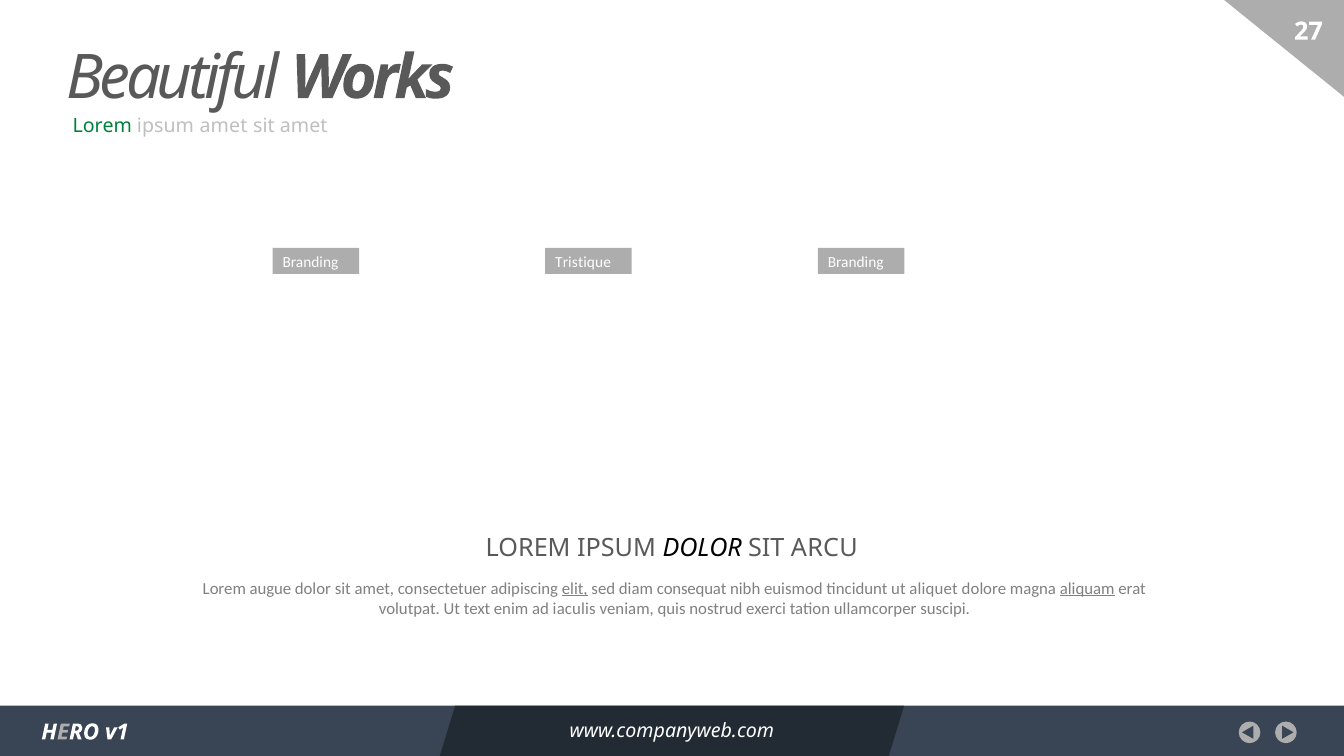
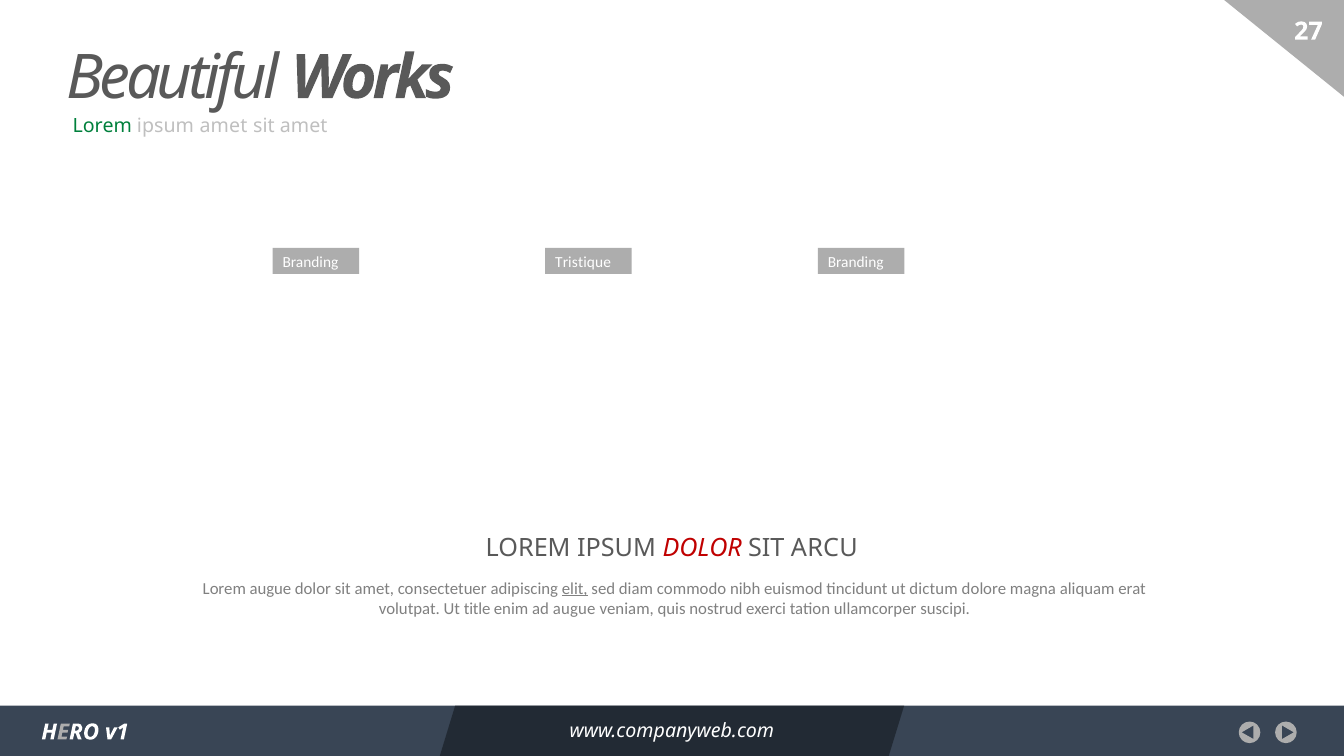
DOLOR colour: black -> red (702, 548)
consequat: consequat -> commodo (692, 589)
aliquet: aliquet -> dictum (934, 589)
aliquam underline: present -> none (1087, 589)
text: text -> title (477, 609)
ad iaculis: iaculis -> augue (574, 609)
